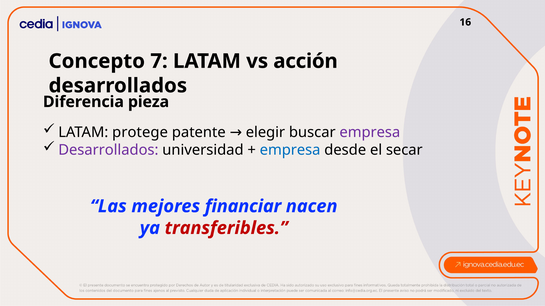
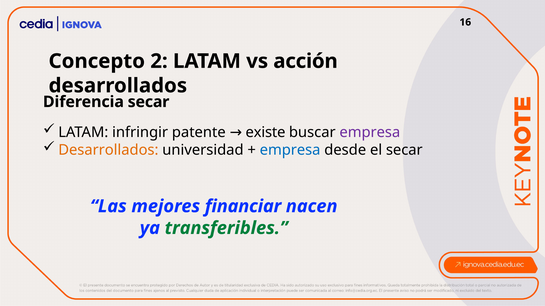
7: 7 -> 2 (159, 61)
Diferencia pieza: pieza -> secar (149, 102)
protege: protege -> infringir (140, 133)
elegir: elegir -> existe (265, 133)
Desarrollados colour: purple -> orange (108, 150)
transferibles colour: red -> green (226, 228)
